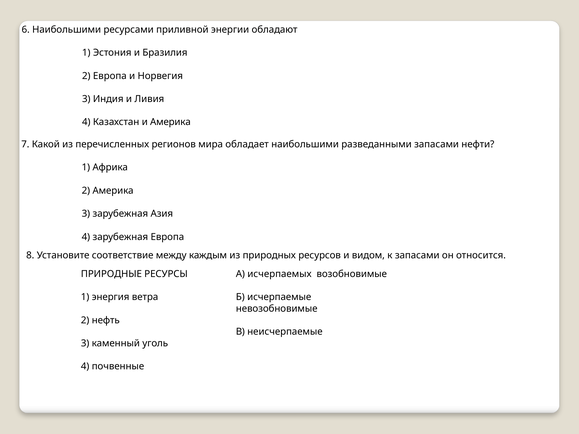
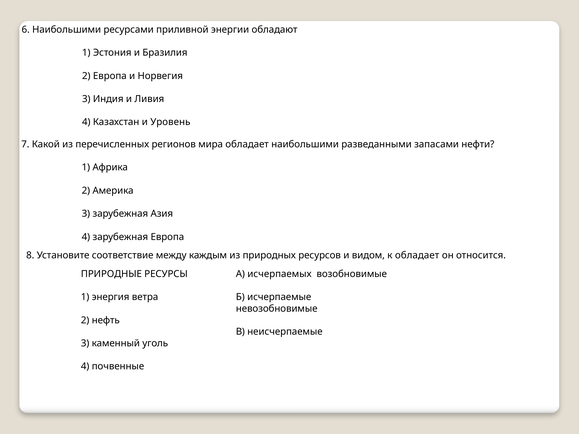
и Америка: Америка -> Уровень (170, 122)
к запасами: запасами -> обладает (417, 255)
